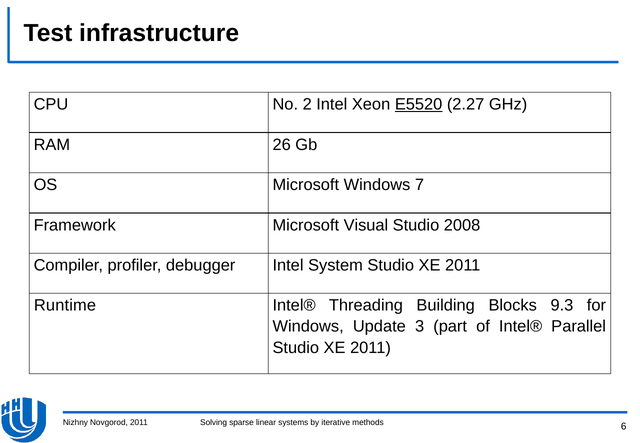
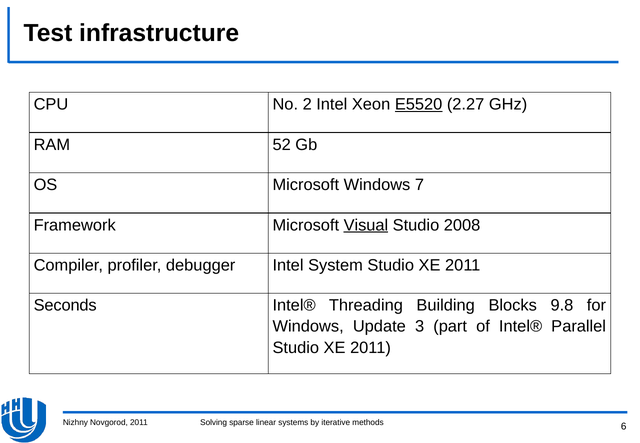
26: 26 -> 52 (282, 145)
Visual underline: none -> present (366, 225)
Runtime: Runtime -> Seconds (65, 306)
9.3: 9.3 -> 9.8 (562, 306)
